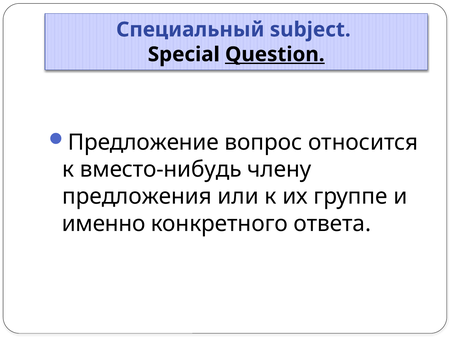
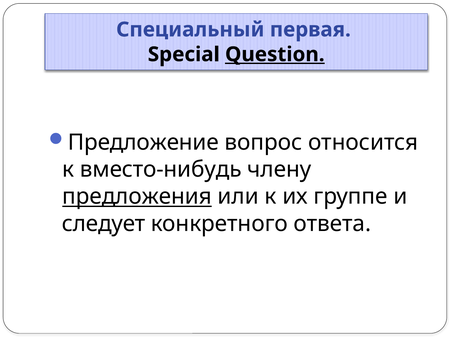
subject: subject -> первая (310, 30)
предложения underline: none -> present (137, 196)
именно: именно -> следует (104, 223)
